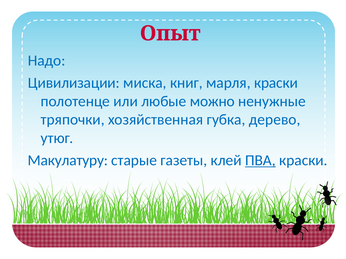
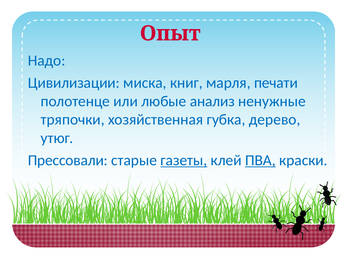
марля краски: краски -> печати (276, 83)
можно: можно -> анализ (212, 101)
Макулатуру: Макулатуру -> Прессовали (68, 161)
газеты underline: none -> present (184, 161)
